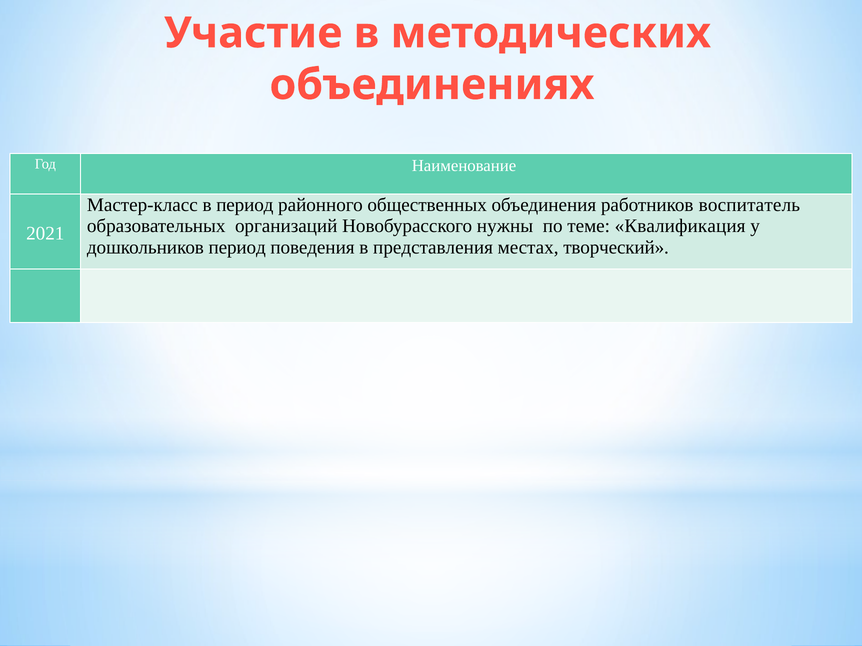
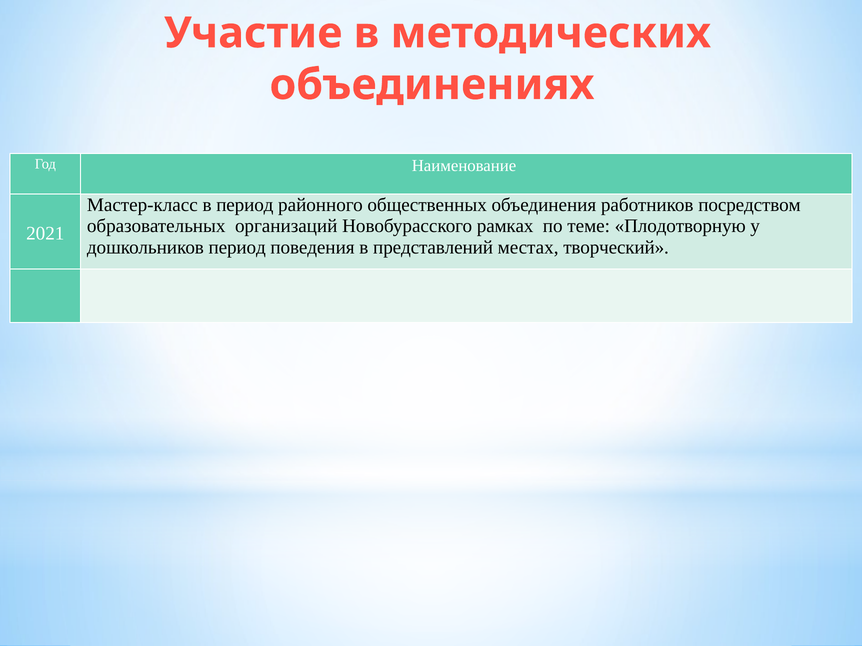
воспитатель: воспитатель -> посредством (750, 205)
нужны: нужны -> рамках (505, 226)
Квалификация: Квалификация -> Плодотворную (680, 226)
представления: представления -> представлений (433, 248)
